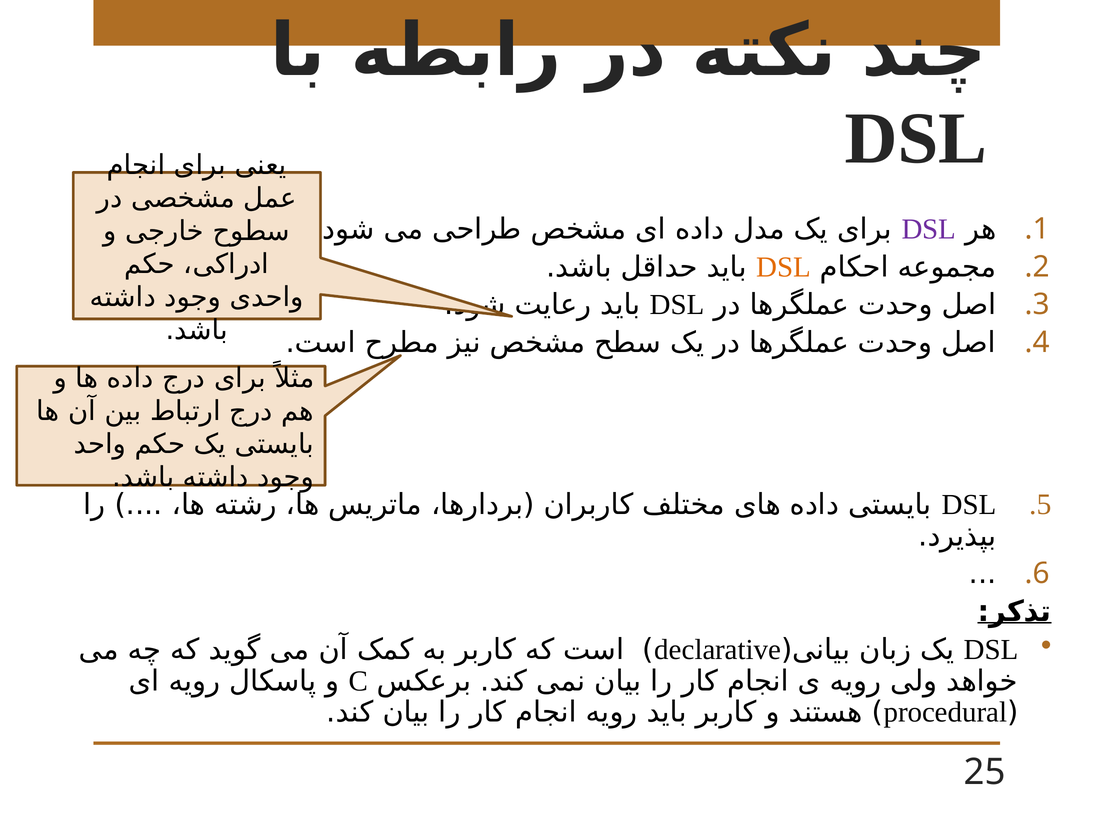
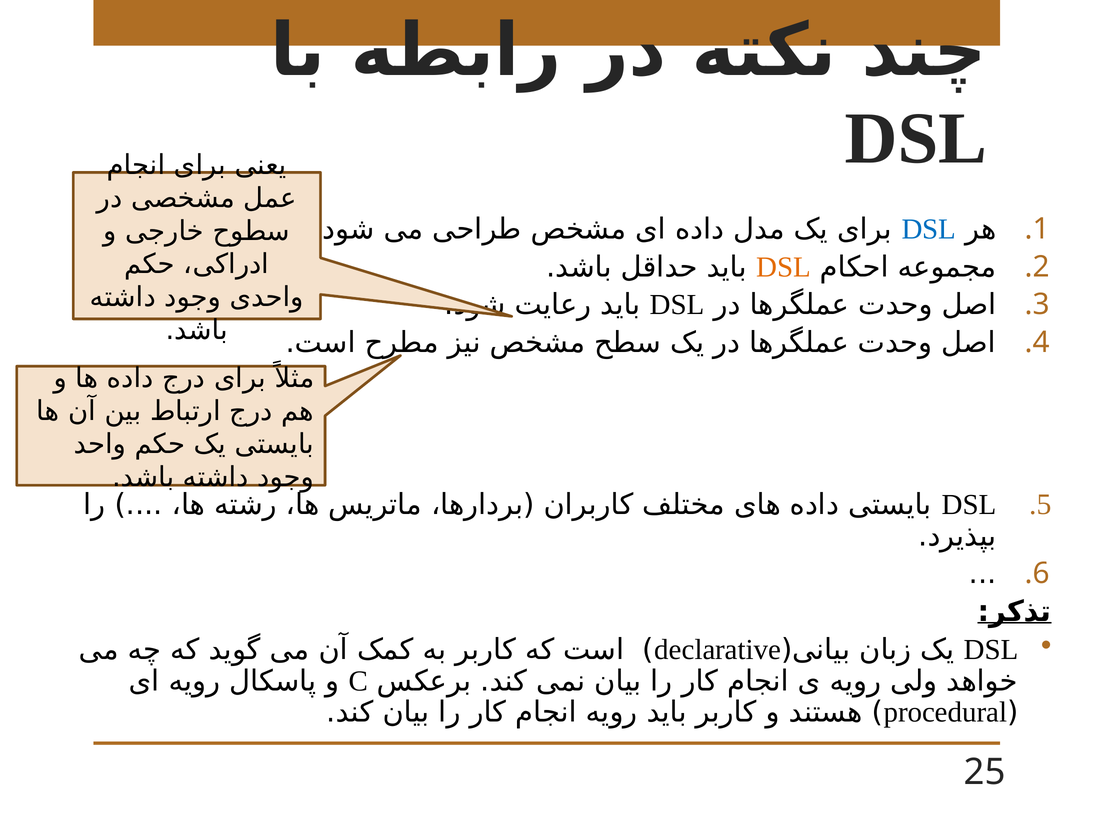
DSL colour: purple -> blue (929, 229)
